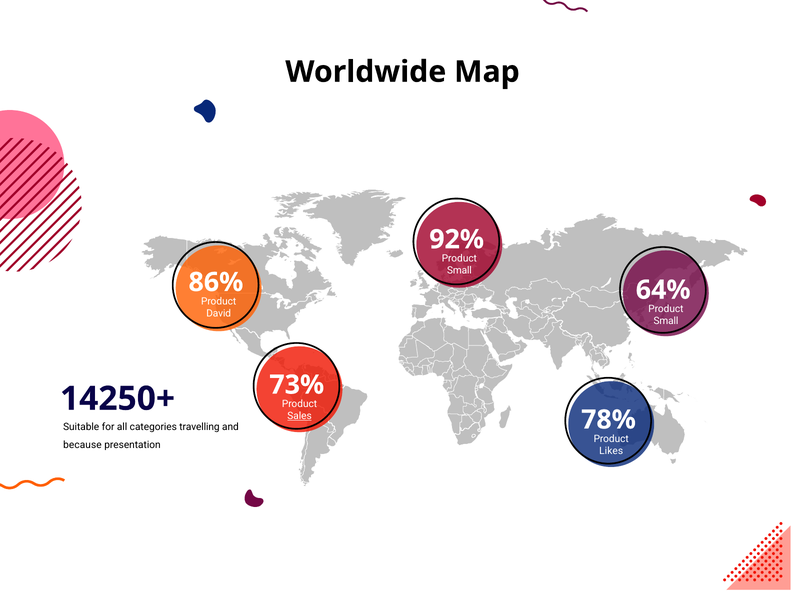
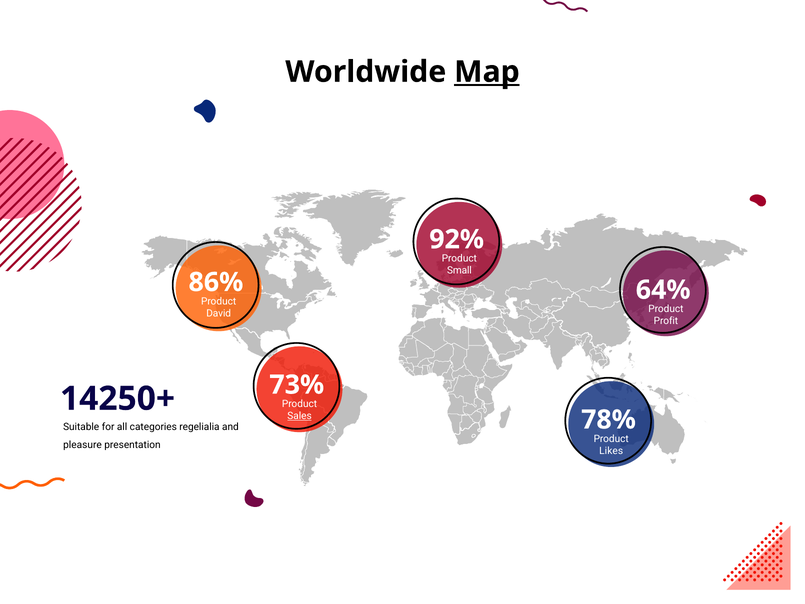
Map underline: none -> present (487, 72)
Small: Small -> Profit (666, 321)
travelling: travelling -> regelialia (199, 427)
because: because -> pleasure (82, 445)
